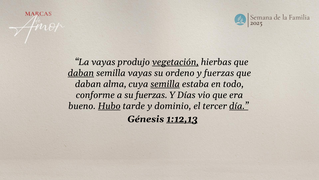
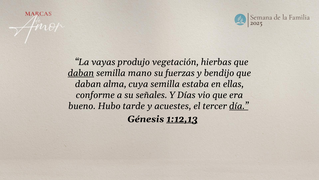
vegetación underline: present -> none (175, 62)
semilla vayas: vayas -> mano (140, 73)
ordeno: ordeno -> fuerzas (180, 73)
y fuerzas: fuerzas -> bendijo (219, 73)
semilla underline: present -> none (165, 84)
todo: todo -> ellas (233, 84)
su fuerzas: fuerzas -> señales (151, 95)
Hubo underline: present -> none (109, 106)
dominio: dominio -> acuestes (173, 106)
